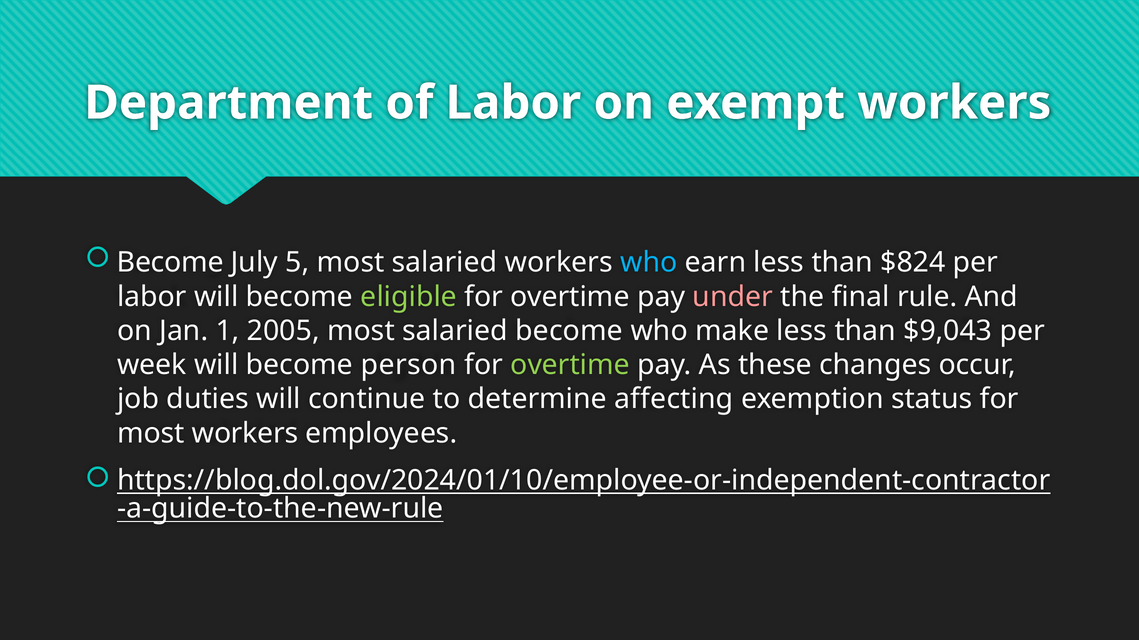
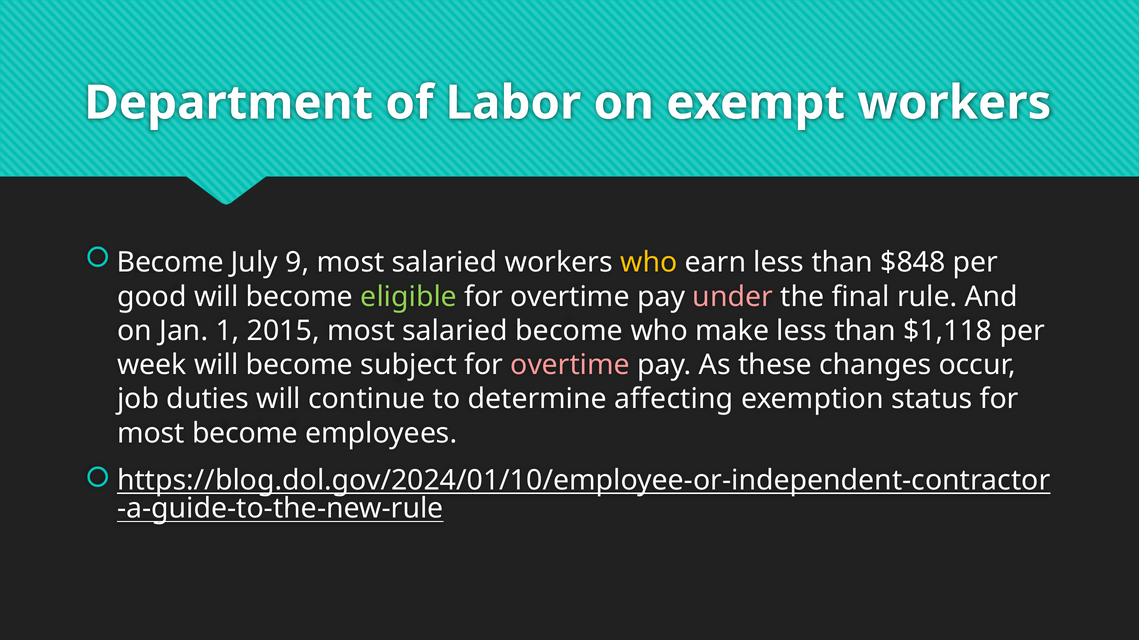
5: 5 -> 9 (297, 263)
who colour: light blue -> yellow (649, 263)
$824: $824 -> $848 (913, 263)
labor: labor -> good (152, 297)
2005: 2005 -> 2015 (283, 331)
$9,043: $9,043 -> $1,118 (948, 331)
person: person -> subject (409, 365)
overtime colour: light green -> pink (570, 365)
most workers: workers -> become (245, 434)
